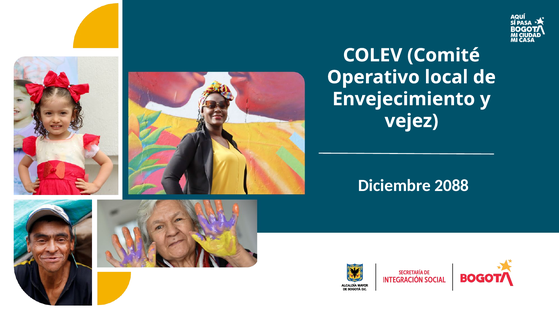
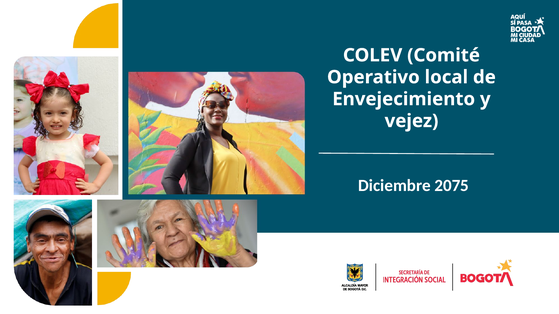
2088: 2088 -> 2075 (452, 186)
